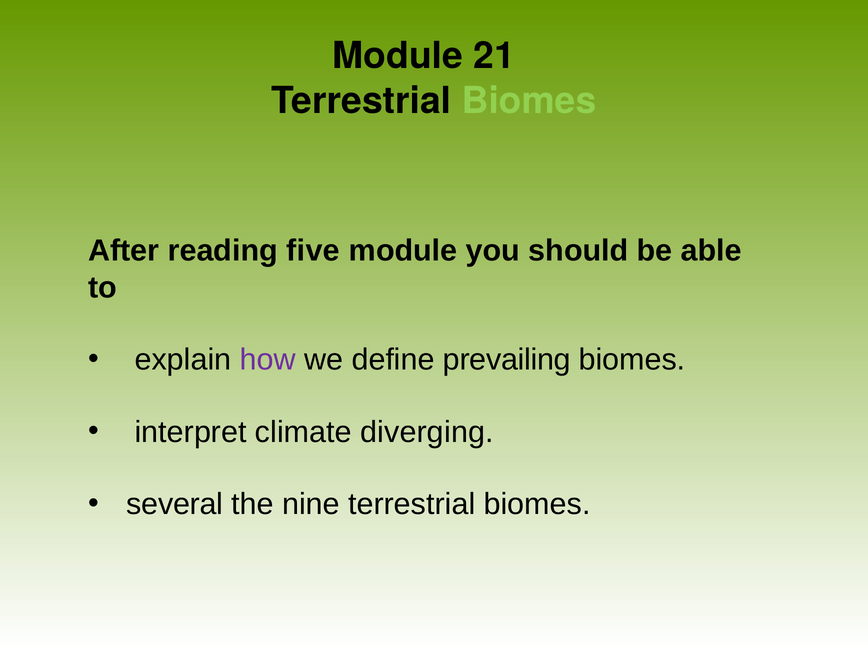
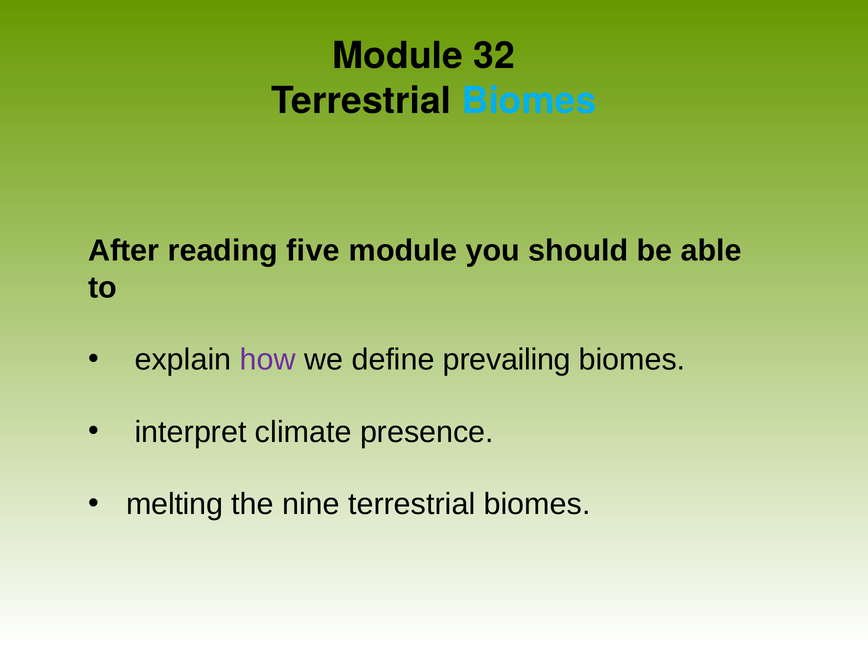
21: 21 -> 32 (494, 56)
Biomes colour: light green -> light blue (529, 101)
diverging: diverging -> presence (427, 432)
several: several -> melting (175, 504)
